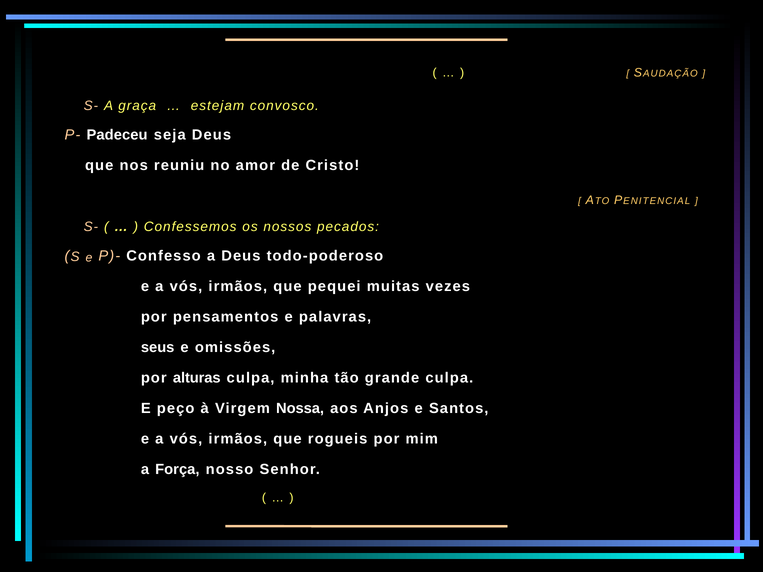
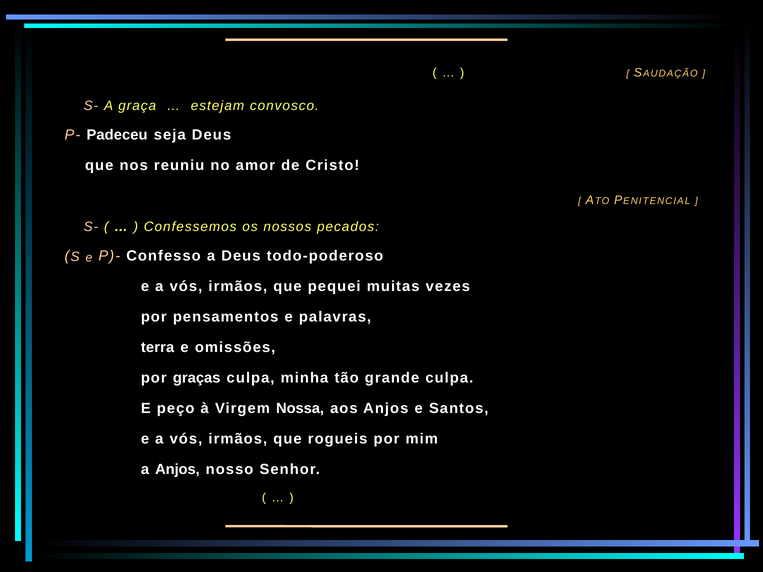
seus: seus -> terra (158, 347)
alturas: alturas -> graças (197, 378)
a Força: Força -> Anjos (177, 470)
